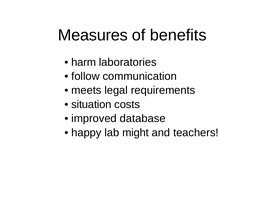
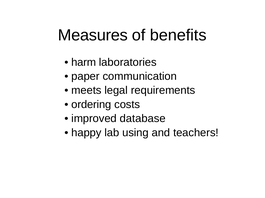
follow: follow -> paper (85, 77)
situation: situation -> ordering (91, 105)
might: might -> using (135, 133)
